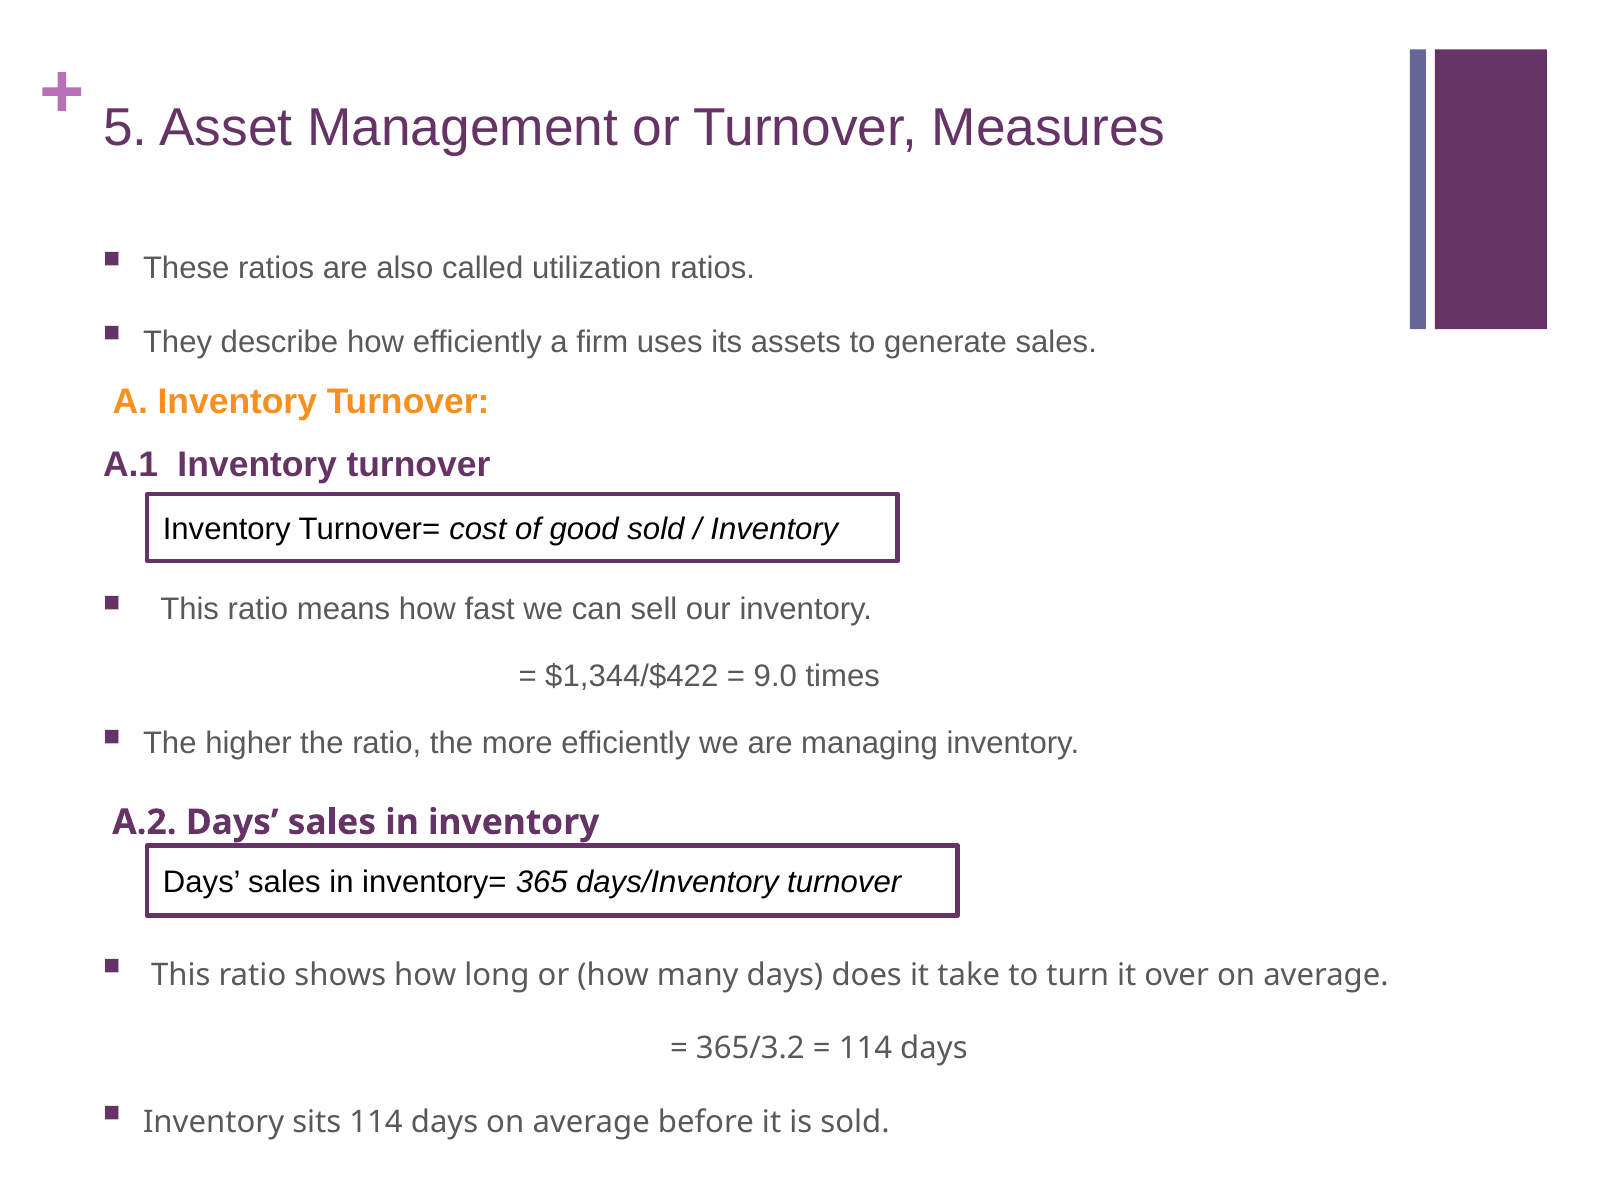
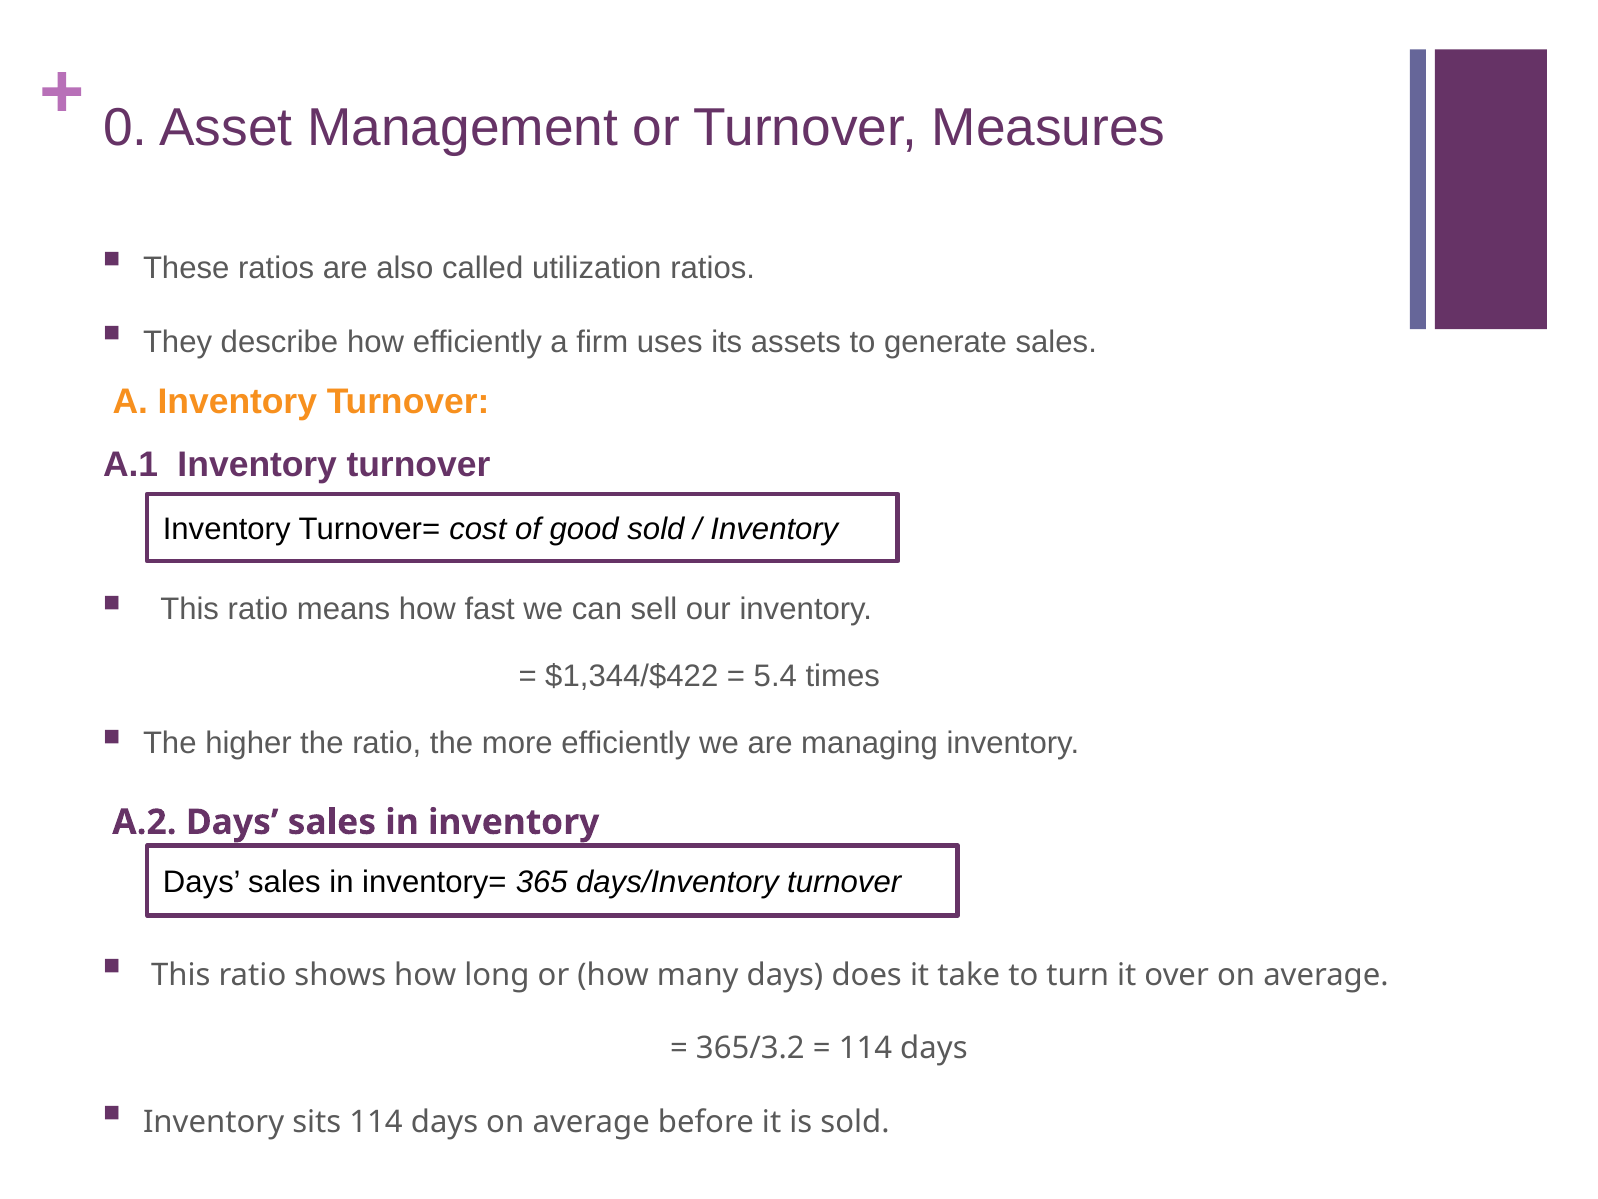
5: 5 -> 0 (125, 128)
9.0: 9.0 -> 5.4 (775, 676)
